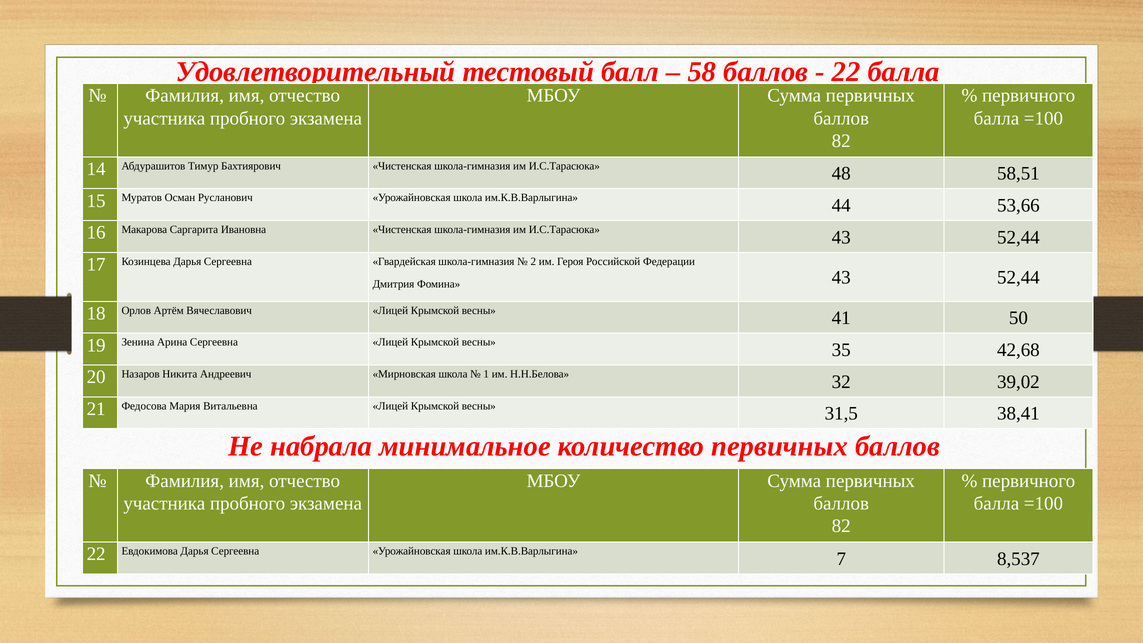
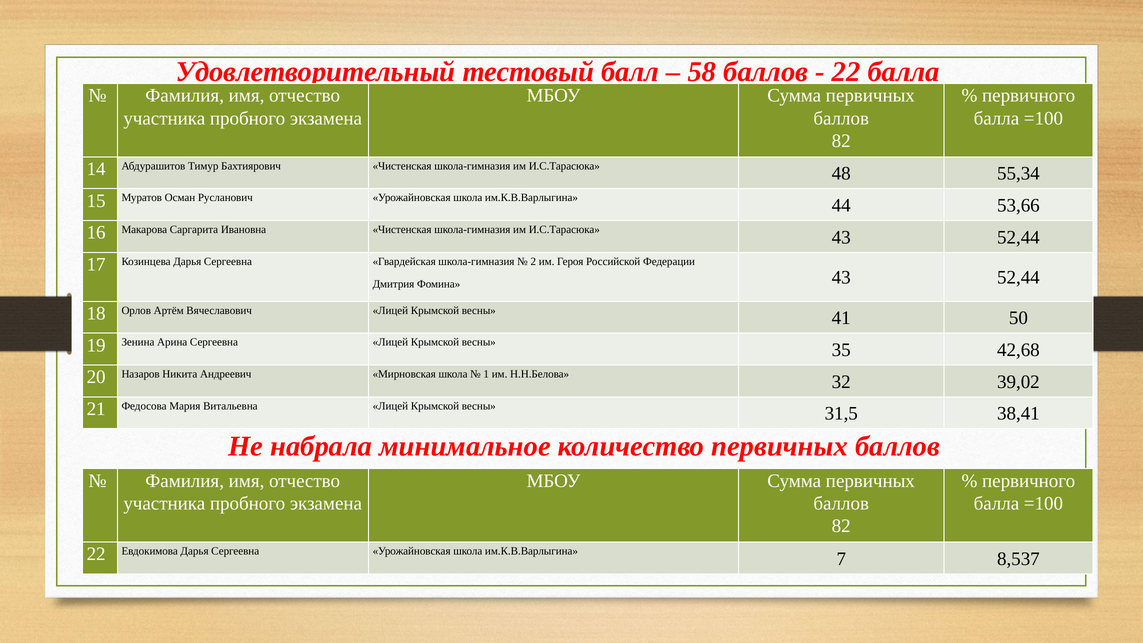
58,51: 58,51 -> 55,34 (1018, 174)
